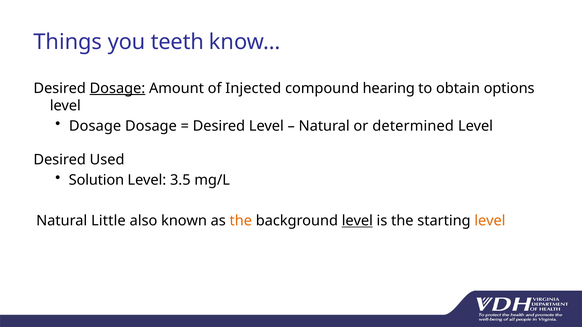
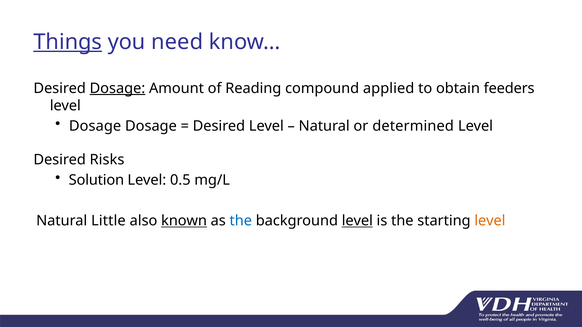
Things underline: none -> present (68, 42)
teeth: teeth -> need (177, 42)
Injected: Injected -> Reading (253, 88)
hearing: hearing -> applied (389, 88)
options: options -> feeders (509, 88)
Used: Used -> Risks (107, 160)
3.5: 3.5 -> 0.5 (180, 180)
known underline: none -> present (184, 221)
the colour: orange -> blue (241, 221)
